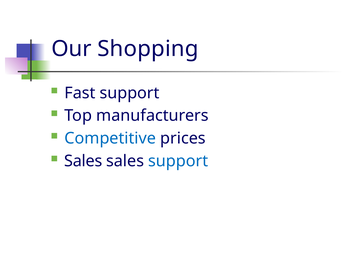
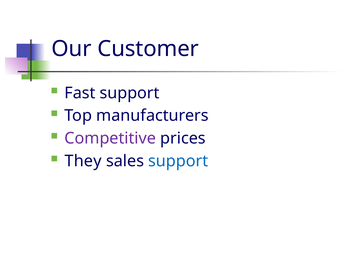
Shopping: Shopping -> Customer (148, 49)
Competitive colour: blue -> purple (110, 138)
Sales: Sales -> They (83, 161)
